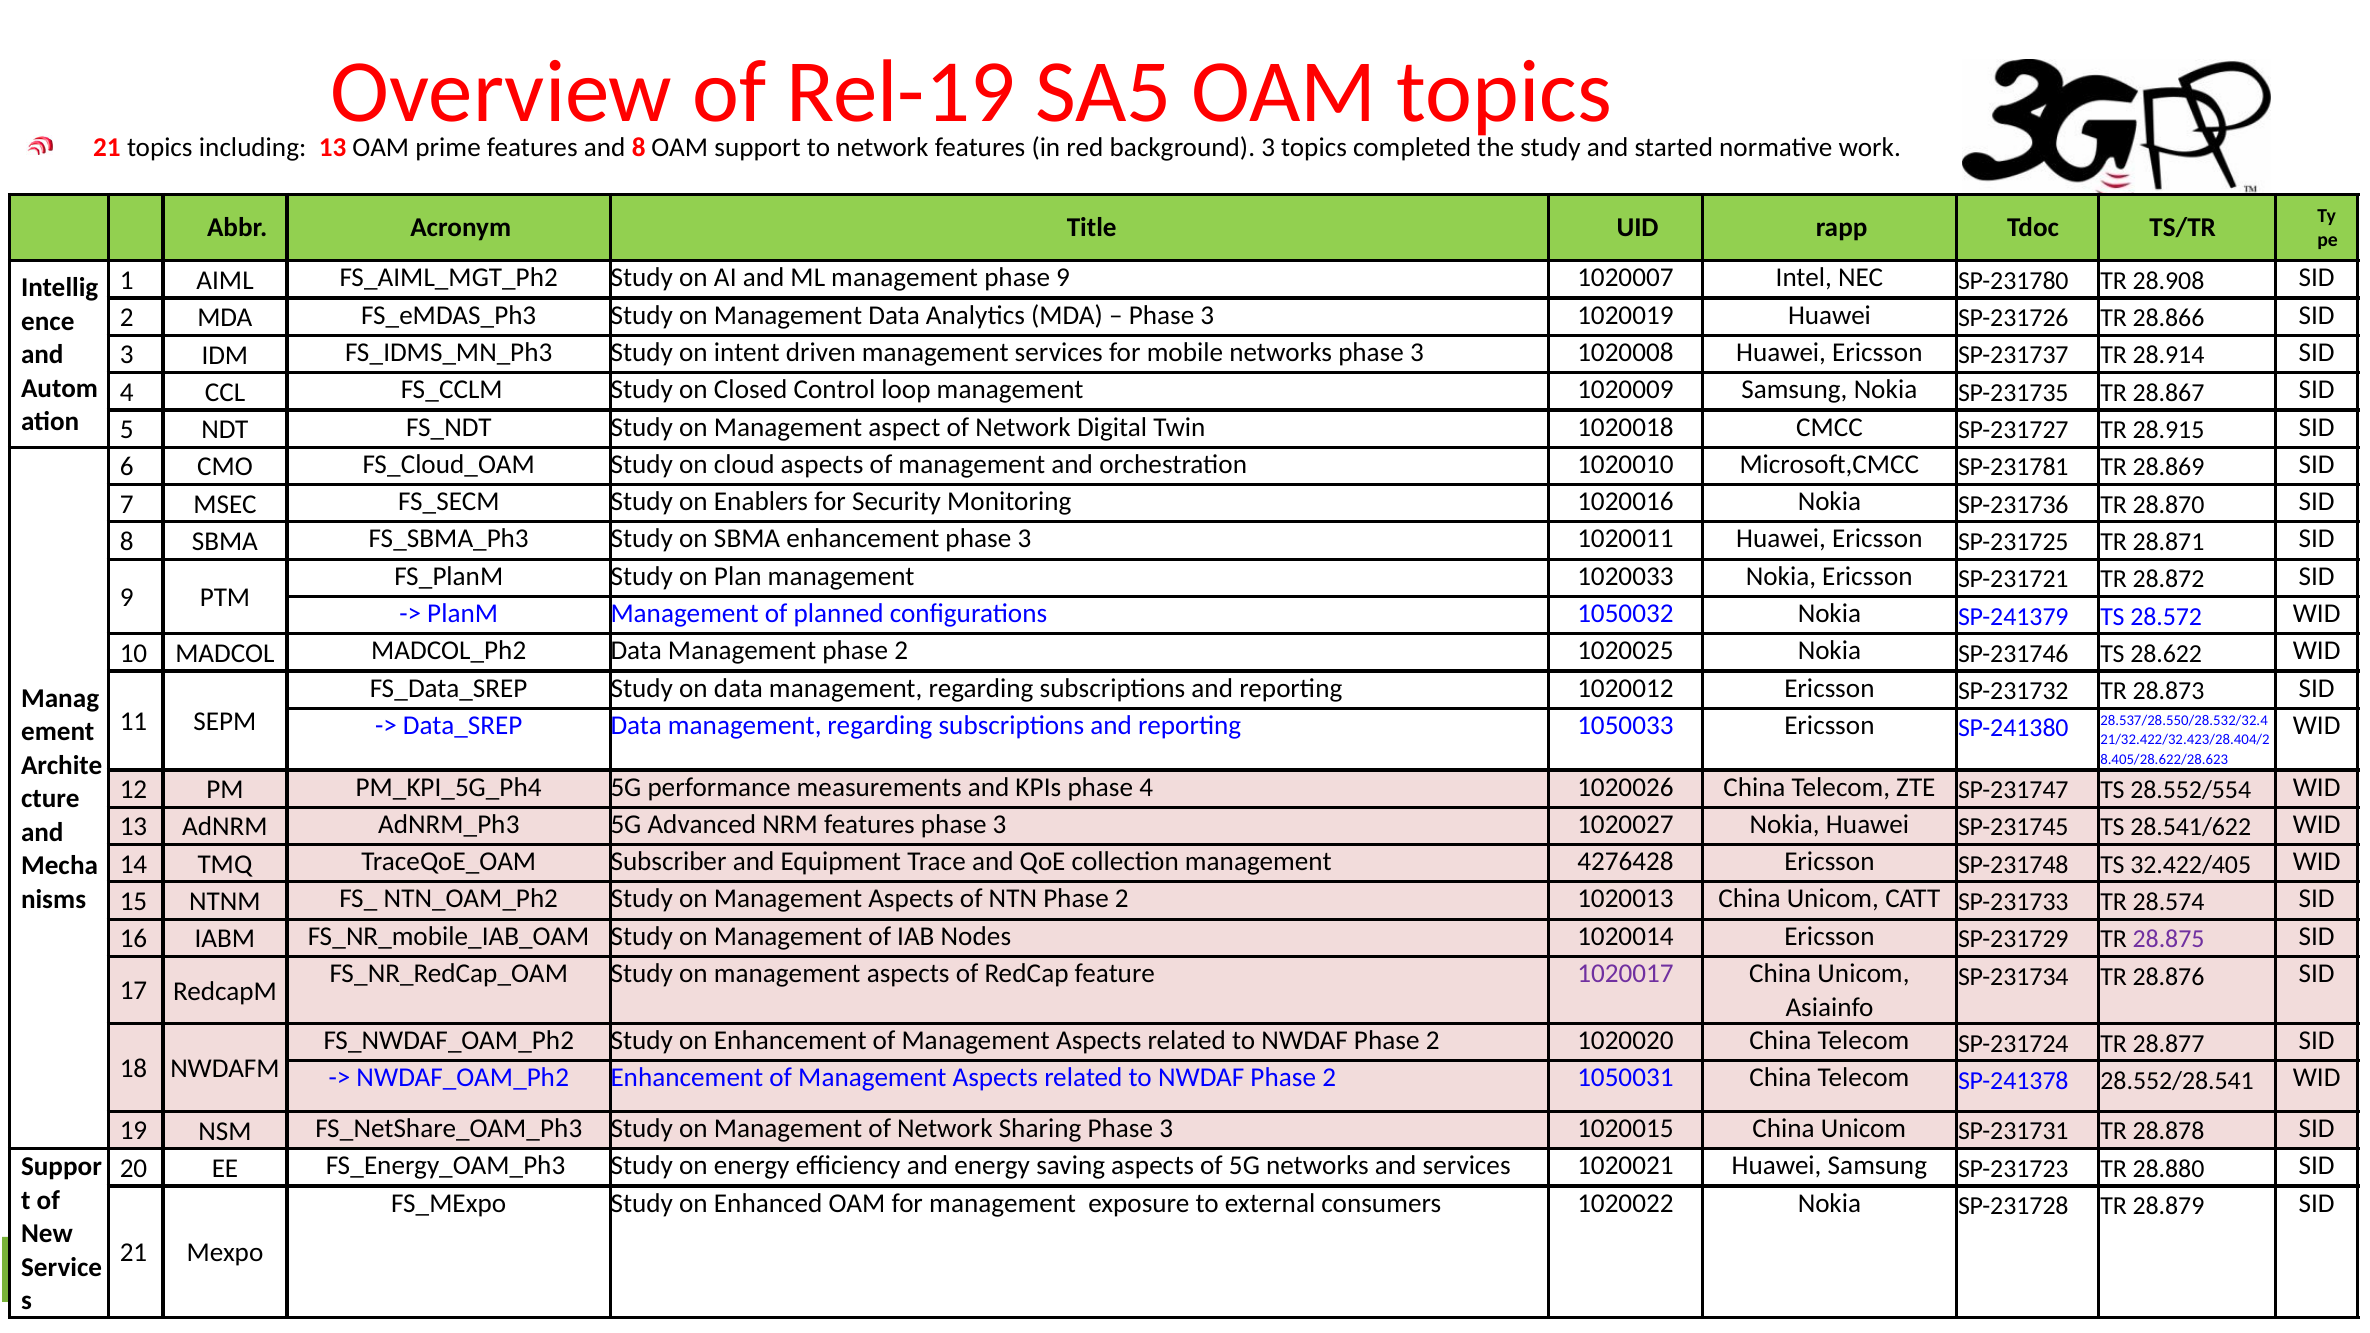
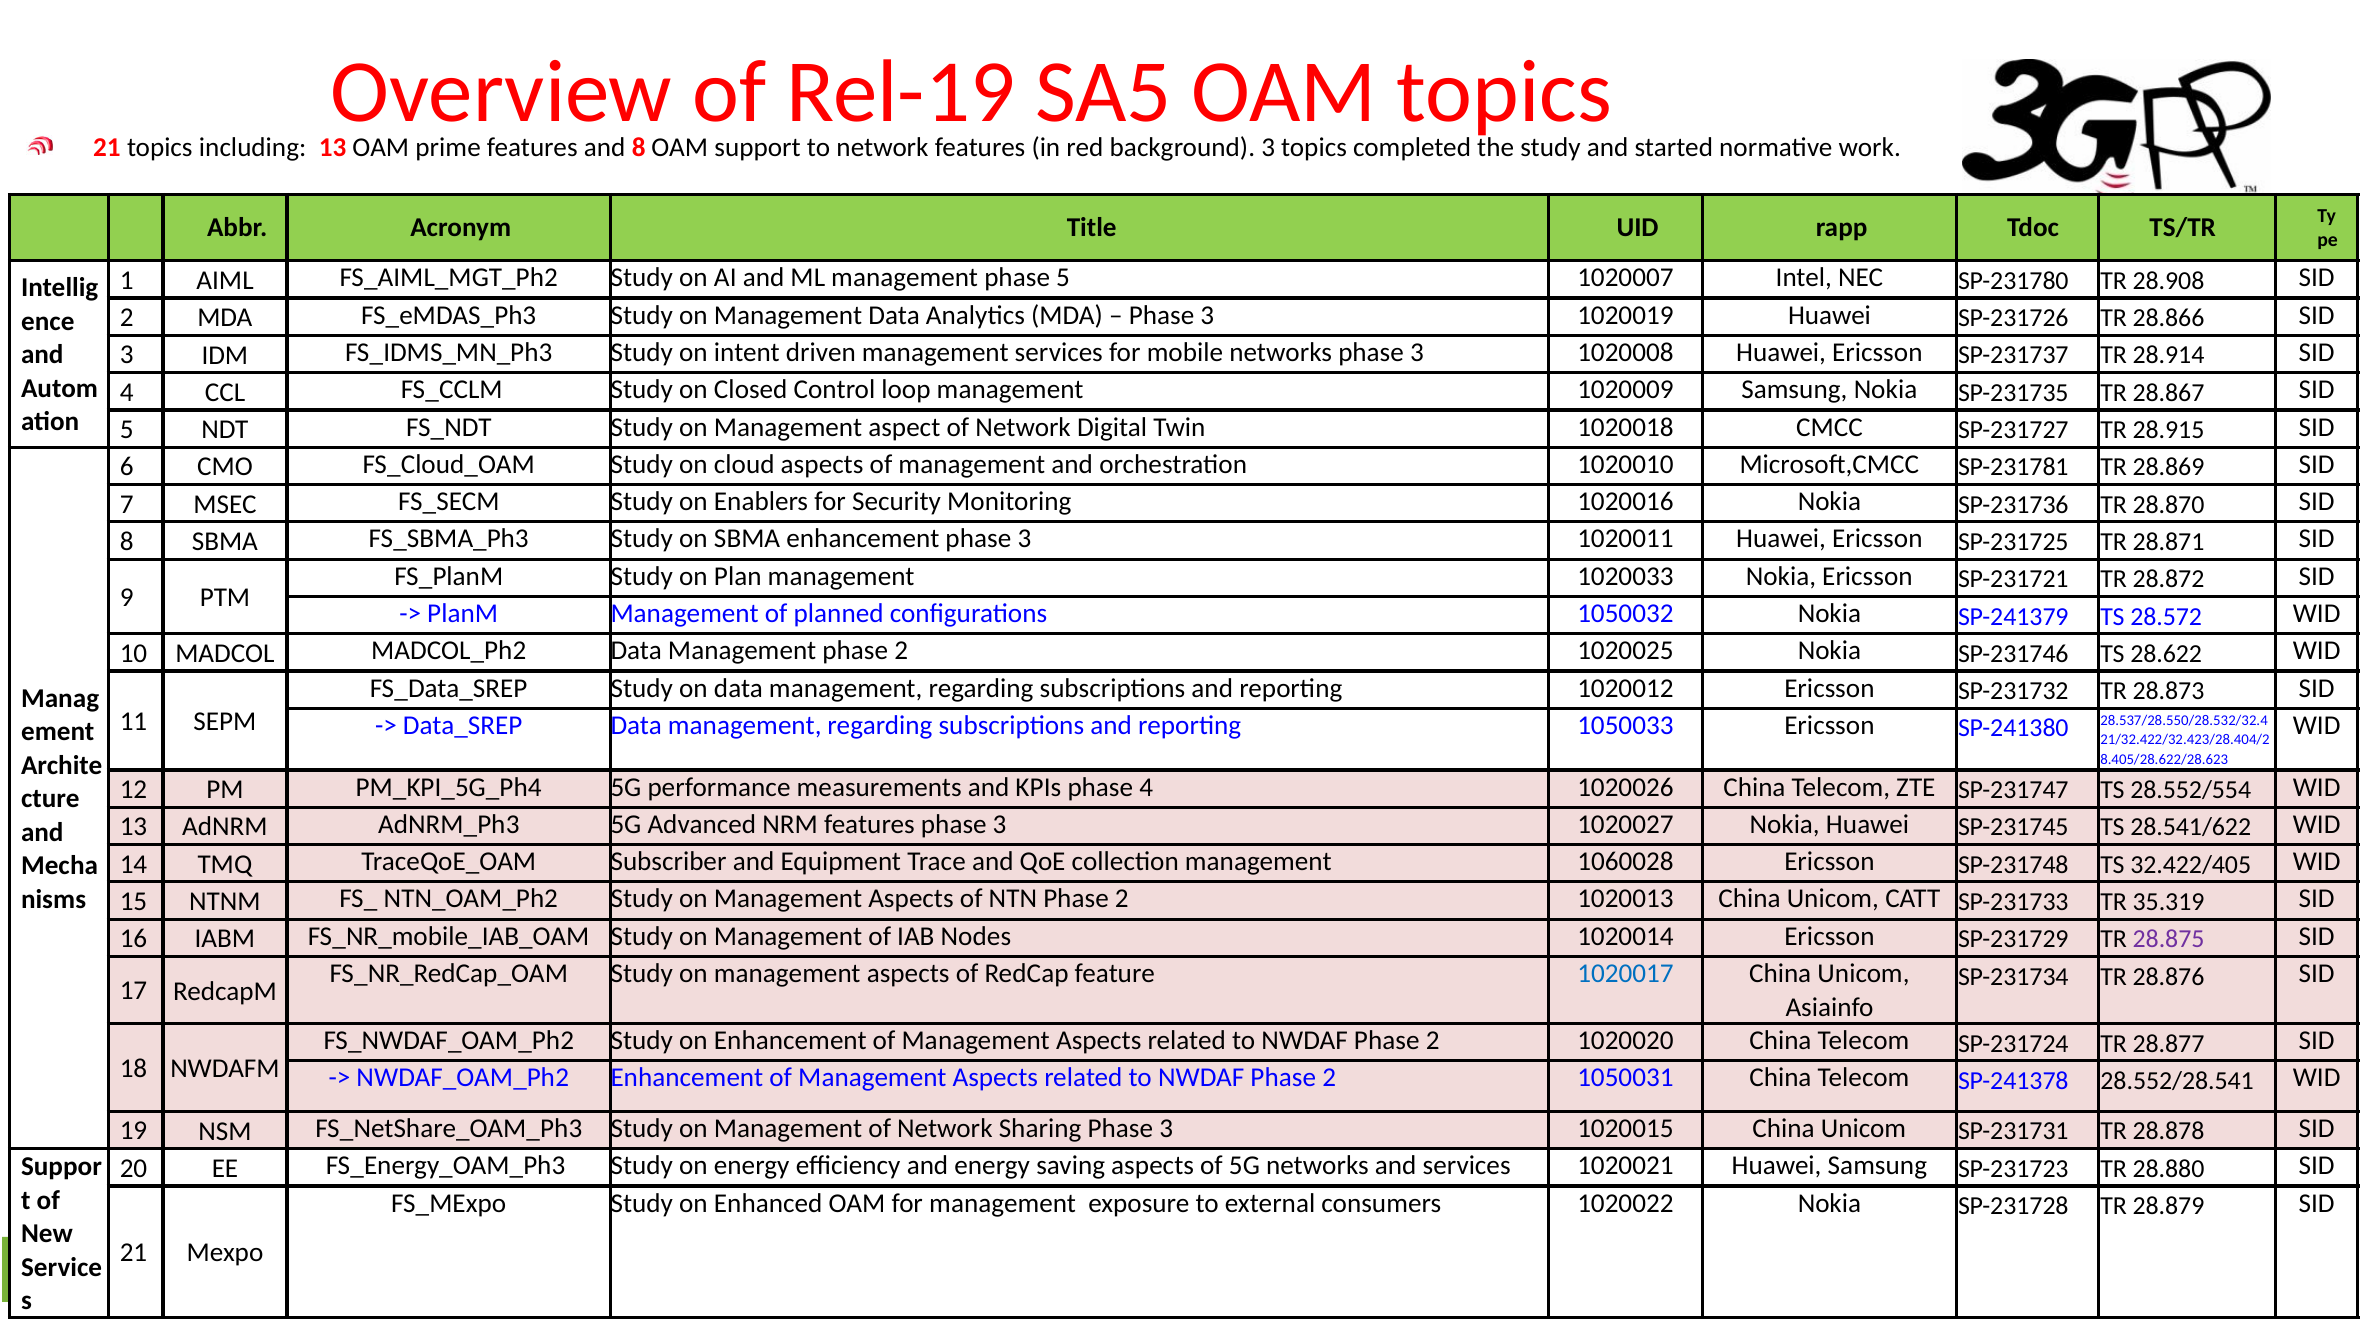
phase 9: 9 -> 5 (1063, 278)
4276428: 4276428 -> 1060028 (1625, 862)
28.574: 28.574 -> 35.319 (2169, 902)
1020017 colour: purple -> blue (1625, 974)
